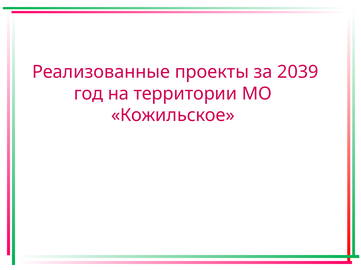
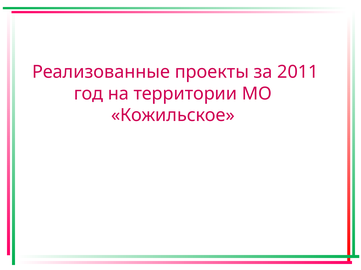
2039: 2039 -> 2011 (298, 72)
